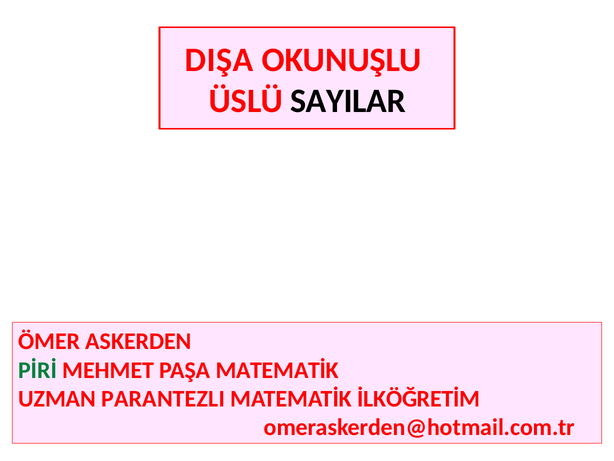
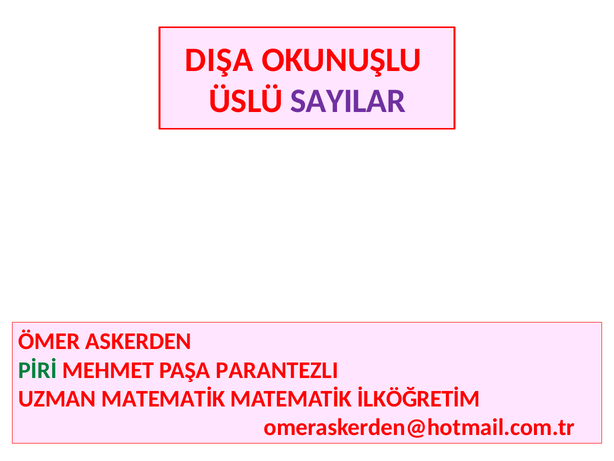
SAYILAR colour: black -> purple (348, 101)
PAŞA MATEMATİK: MATEMATİK -> PARANTEZLI (277, 370)
UZMAN PARANTEZLI: PARANTEZLI -> MATEMATİK (163, 398)
